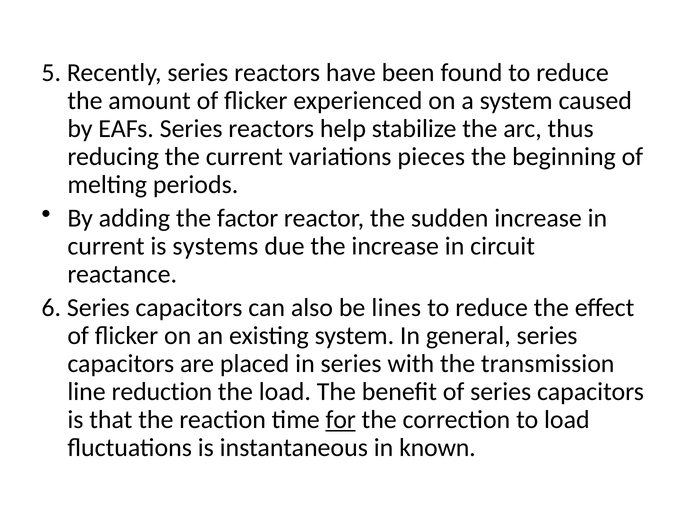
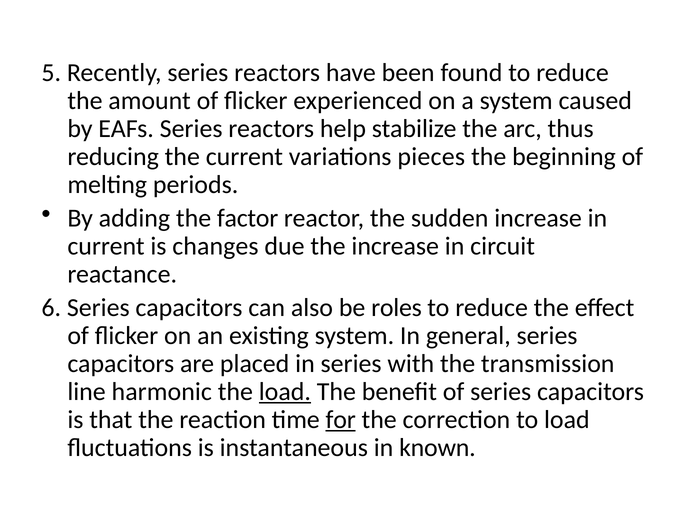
systems: systems -> changes (215, 246)
lines: lines -> roles (397, 308)
reduction: reduction -> harmonic (162, 392)
load underline: none -> present (285, 392)
